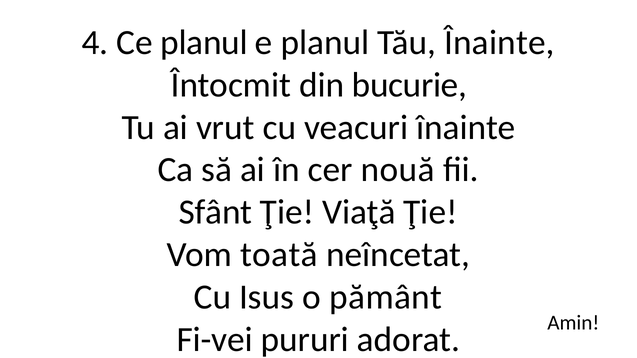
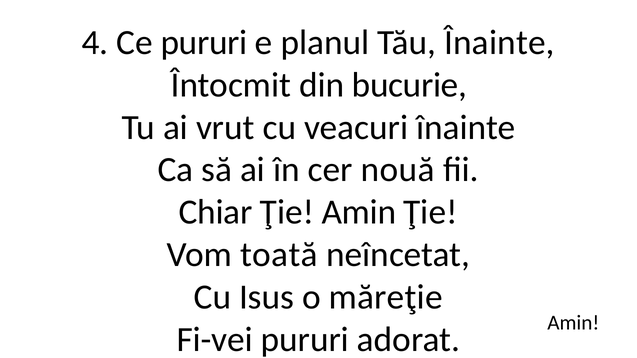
Ce planul: planul -> pururi (204, 43)
Sfânt: Sfânt -> Chiar (216, 212)
Ţie Viaţă: Viaţă -> Amin (359, 212)
pământ: pământ -> măreţie (386, 297)
